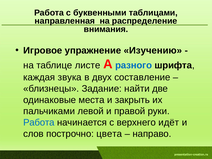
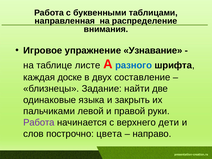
Изучению: Изучению -> Узнавание (153, 50)
звука: звука -> доске (70, 77)
места: места -> языка (92, 100)
Работа colour: blue -> purple (39, 123)
идёт: идёт -> дети (169, 123)
